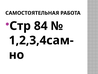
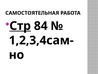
Стр underline: none -> present (20, 26)
